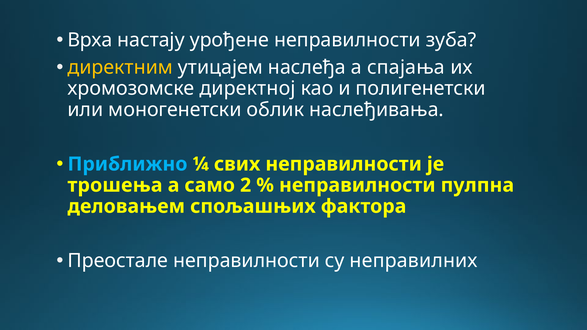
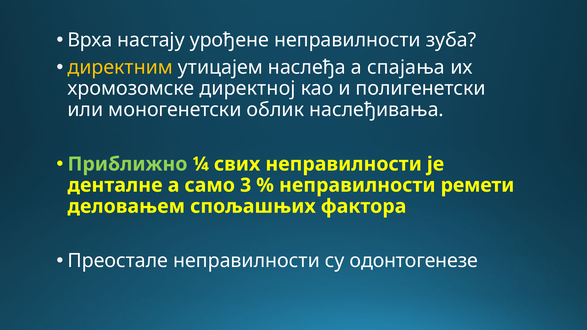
Приближно colour: light blue -> light green (127, 164)
трошења: трошења -> денталне (115, 185)
2: 2 -> 3 (246, 185)
пулпна: пулпна -> ремети (477, 185)
неправилних: неправилних -> одонтогенезе (414, 261)
